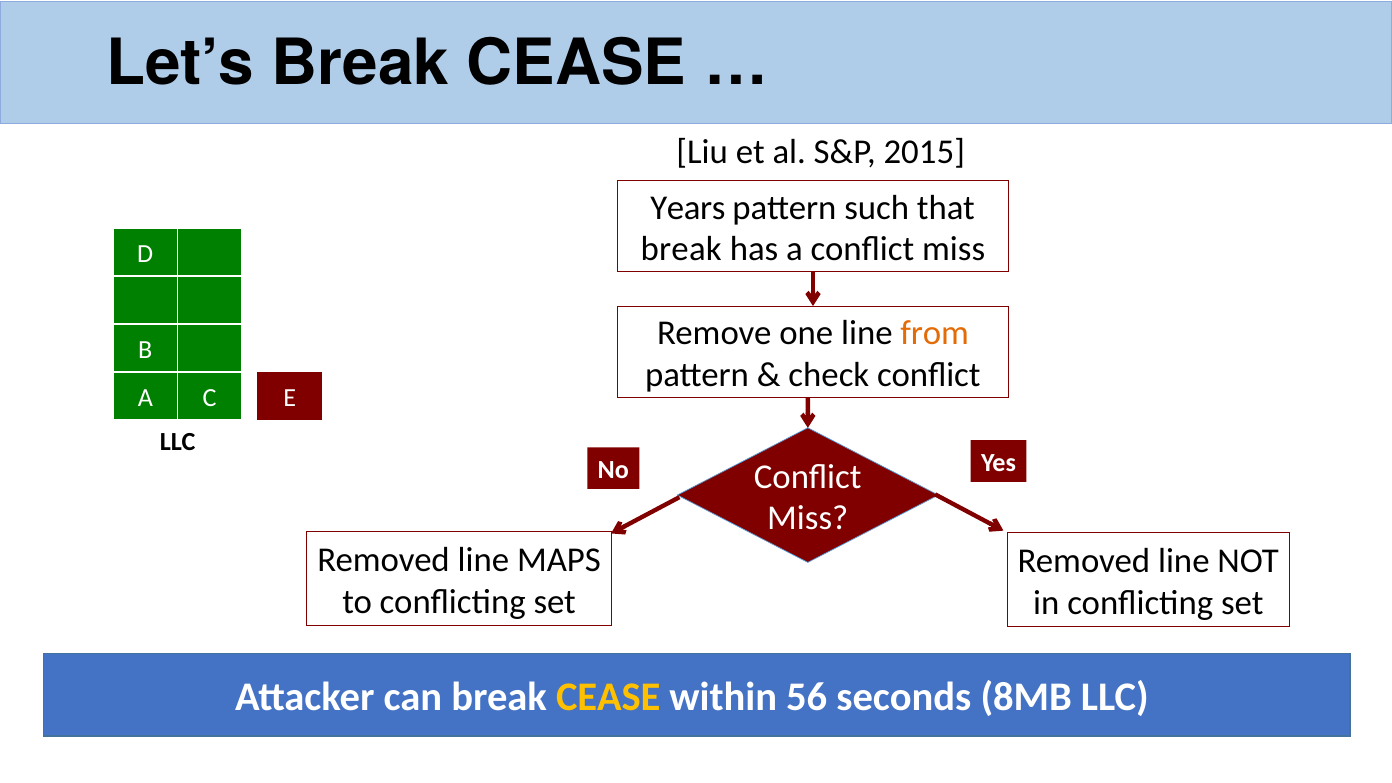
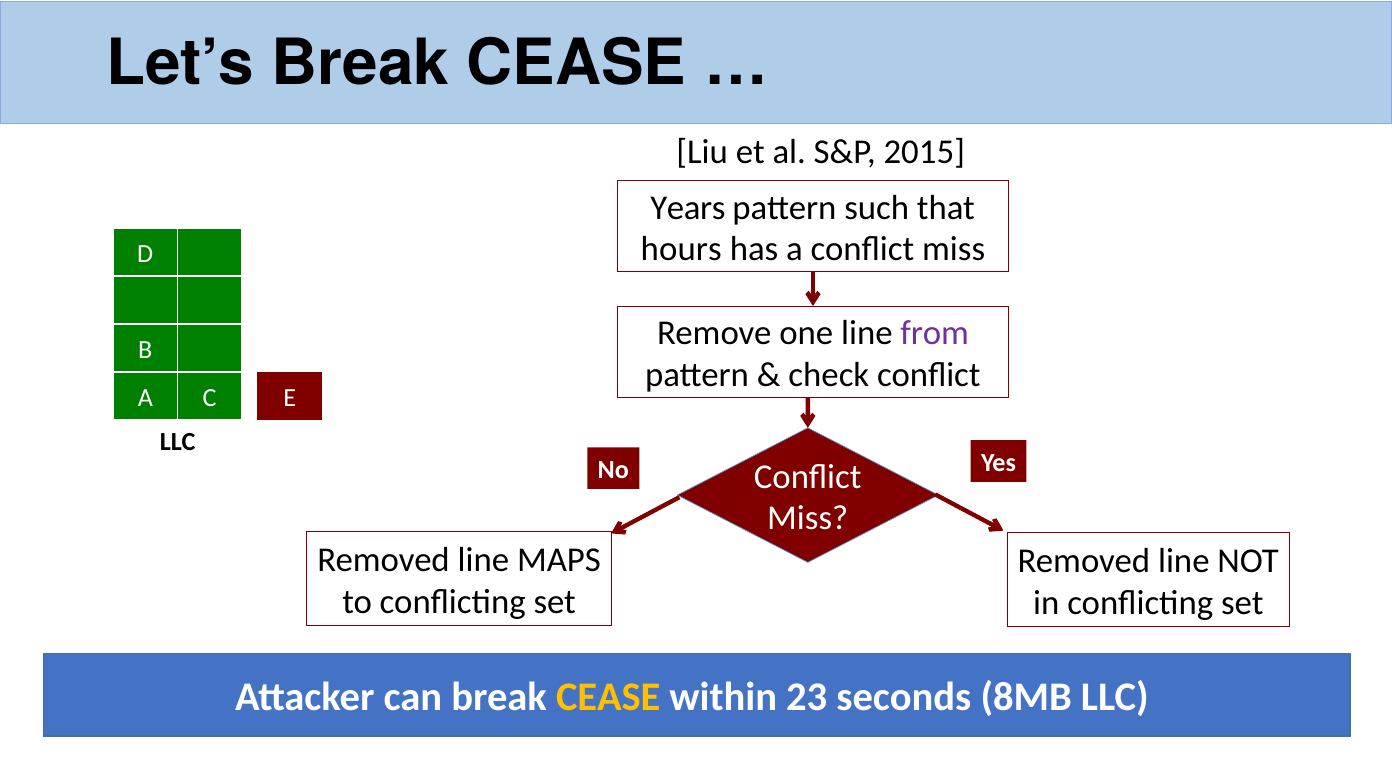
break: break -> hours (681, 249)
from colour: orange -> purple (935, 333)
56: 56 -> 23 (807, 698)
